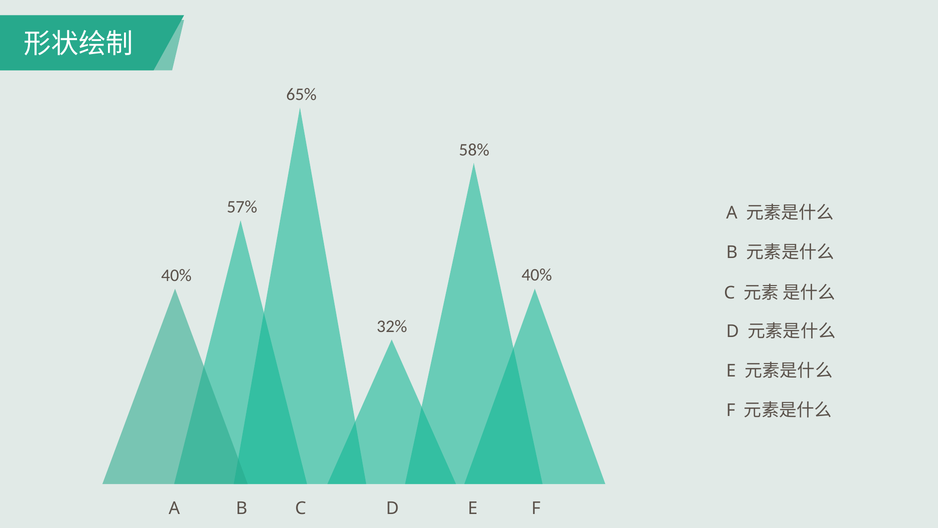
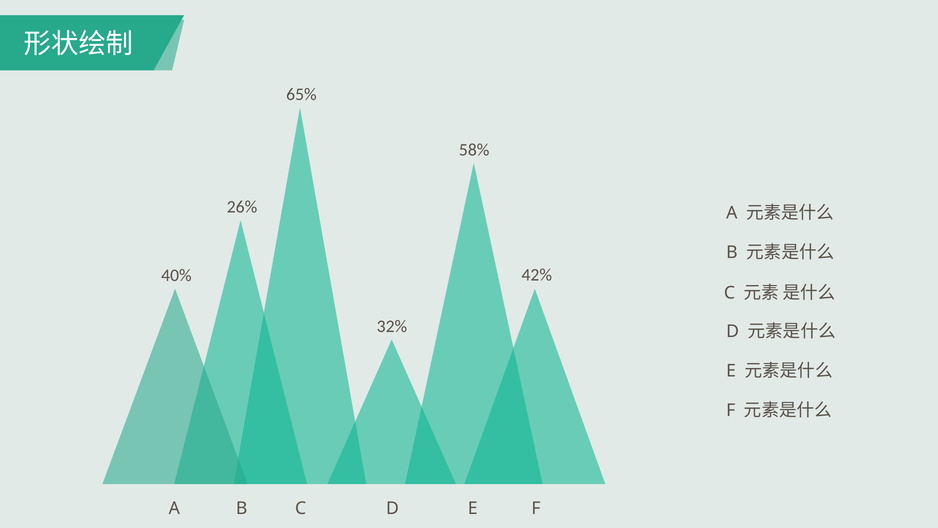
57%: 57% -> 26% (242, 207)
40%: 40% -> 42% (537, 275)
